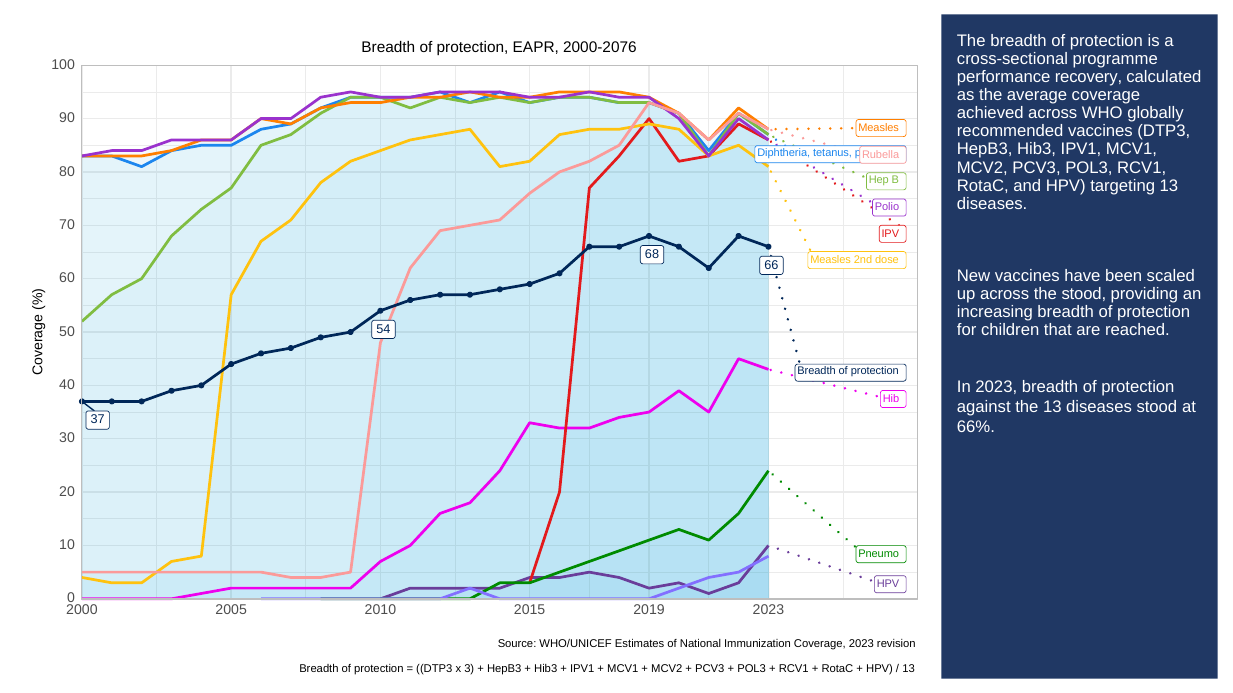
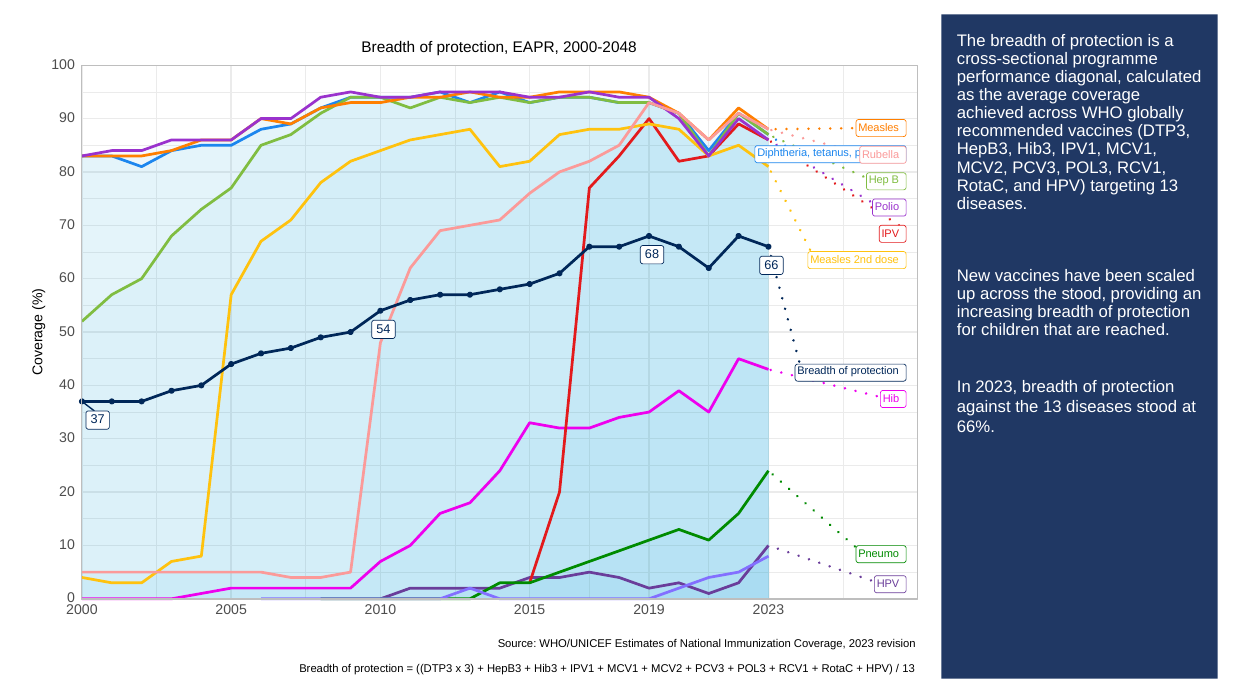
2000-2076: 2000-2076 -> 2000-2048 (600, 47)
recovery: recovery -> diagonal (1088, 77)
